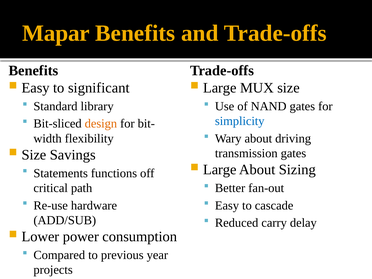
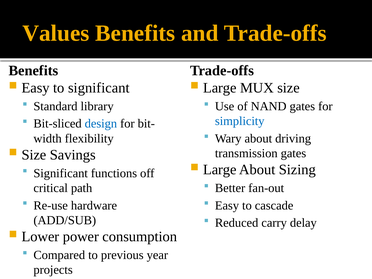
Mapar: Mapar -> Values (56, 33)
design colour: orange -> blue (101, 124)
Statements: Statements -> Significant (61, 173)
